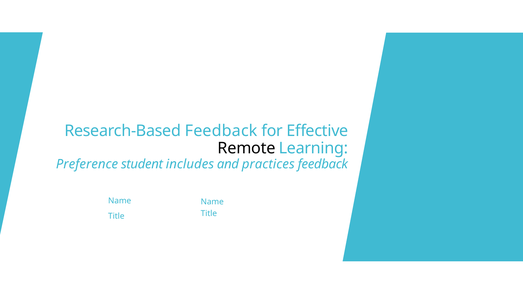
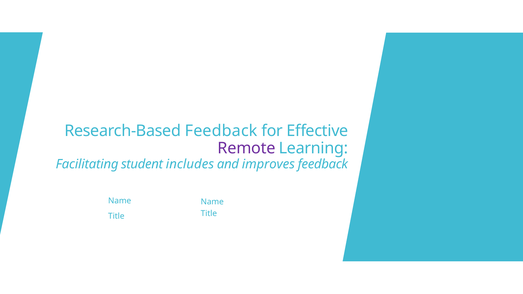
Remote colour: black -> purple (247, 148)
Preference: Preference -> Facilitating (87, 164)
practices: practices -> improves (268, 164)
